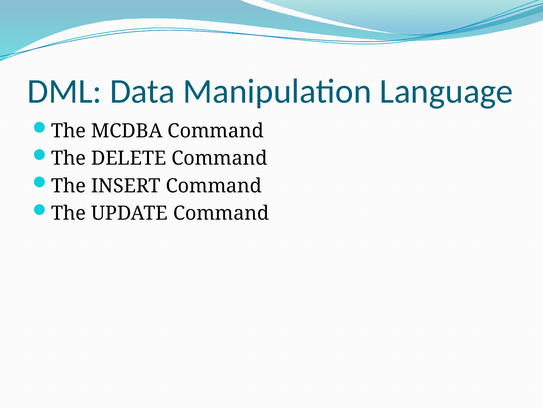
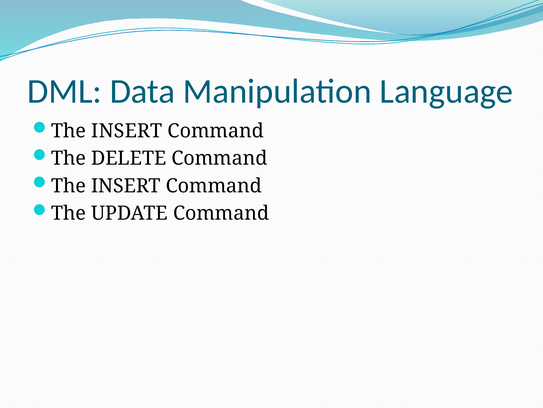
MCDBA: MCDBA -> INSERT (127, 131)
